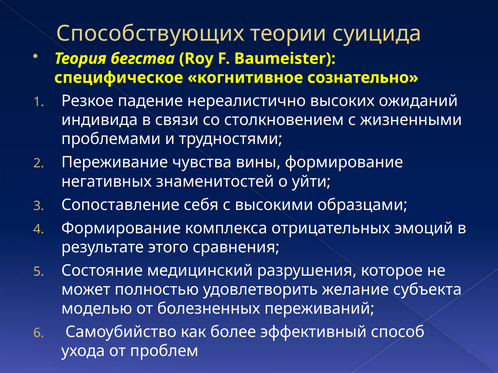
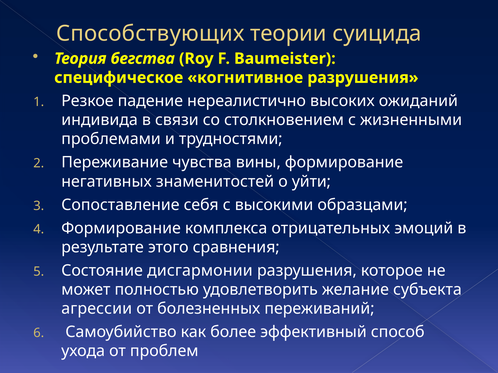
когнитивное сознательно: сознательно -> разрушения (363, 78)
медицинский: медицинский -> дисгармонии (200, 271)
моделью: моделью -> агрессии (97, 309)
